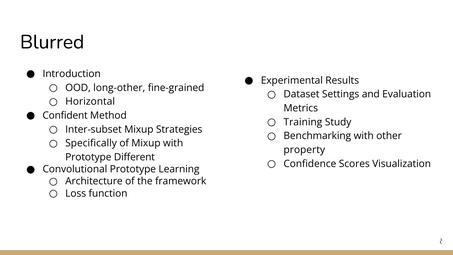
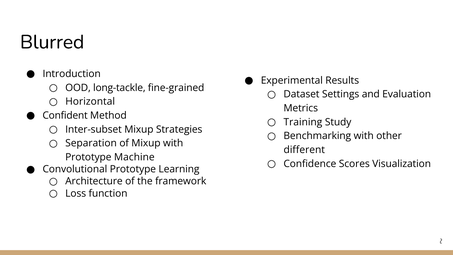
long-other: long-other -> long-tackle (119, 88)
Specifically: Specifically -> Separation (91, 143)
property: property -> different (304, 150)
Different: Different -> Machine (134, 157)
